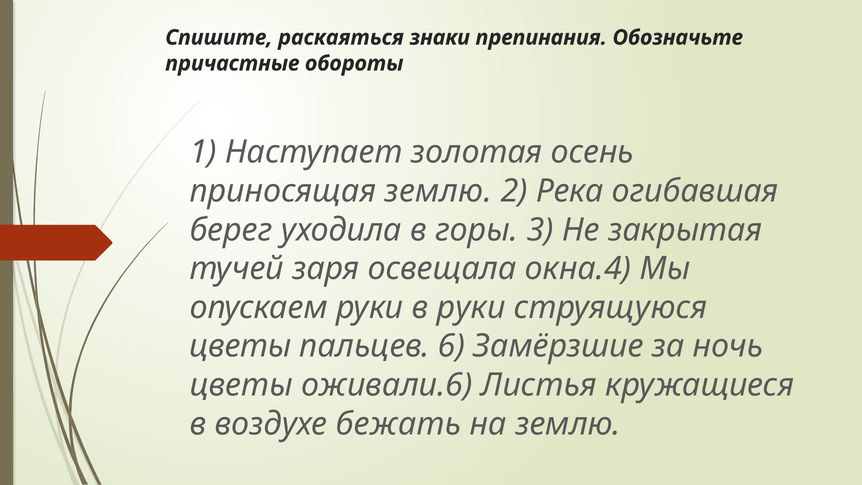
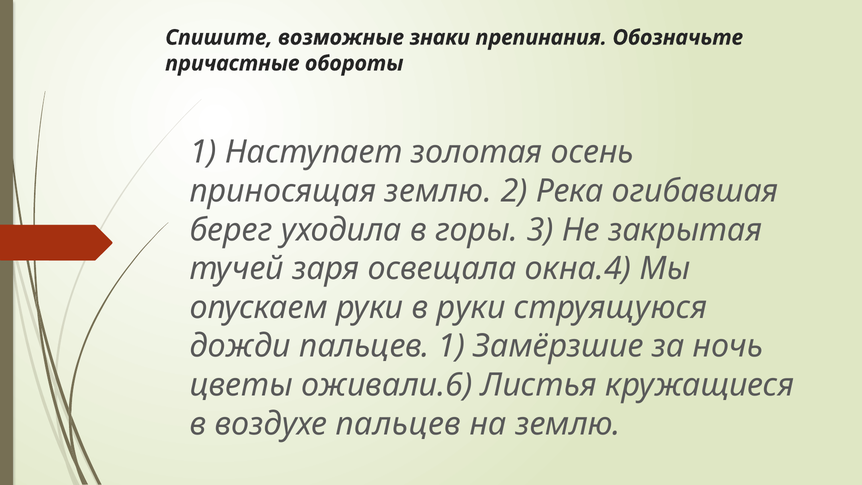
раскаяться: раскаяться -> возможные (341, 38)
цветы: цветы -> дожди (240, 346)
пальцев 6: 6 -> 1 (451, 346)
воздухе бежать: бежать -> пальцев (398, 424)
